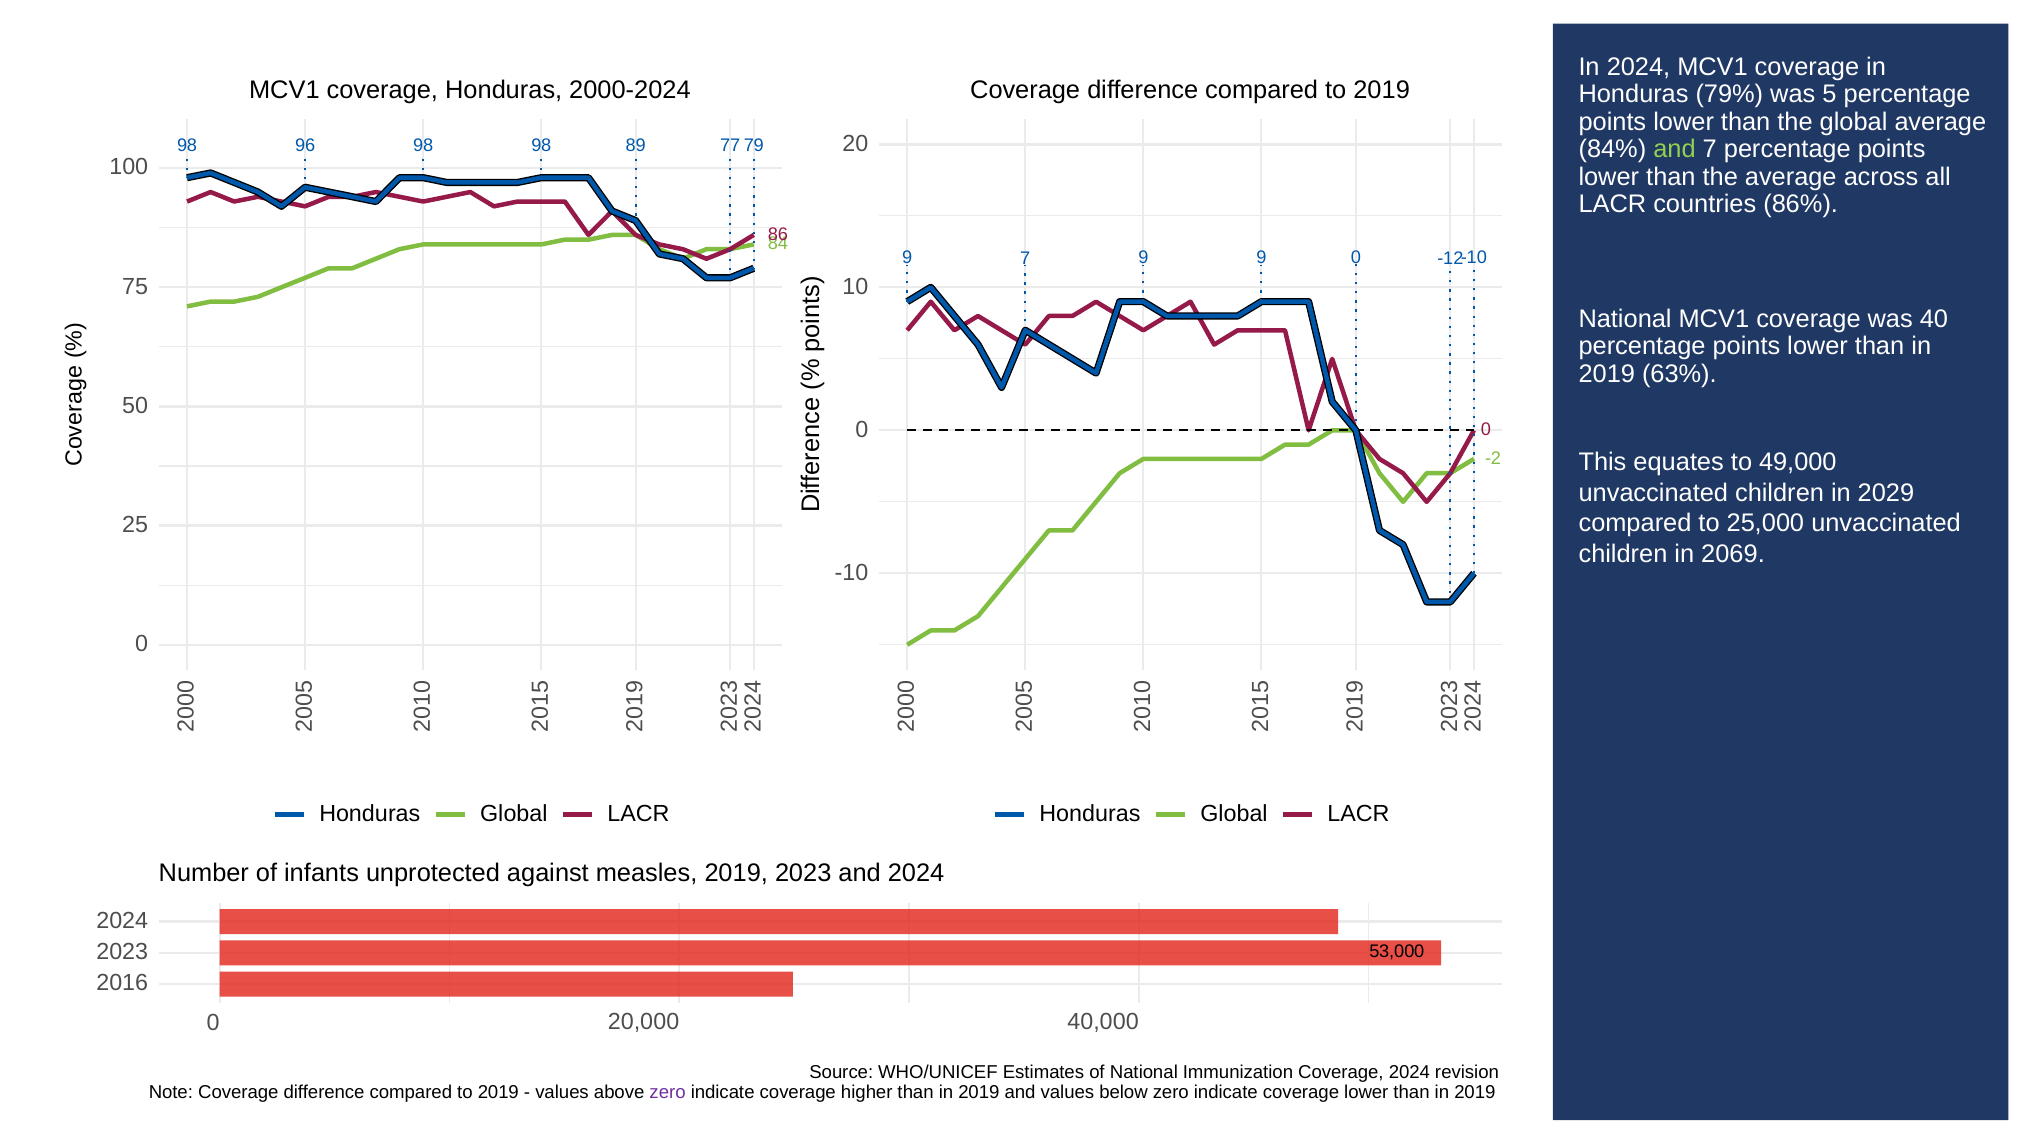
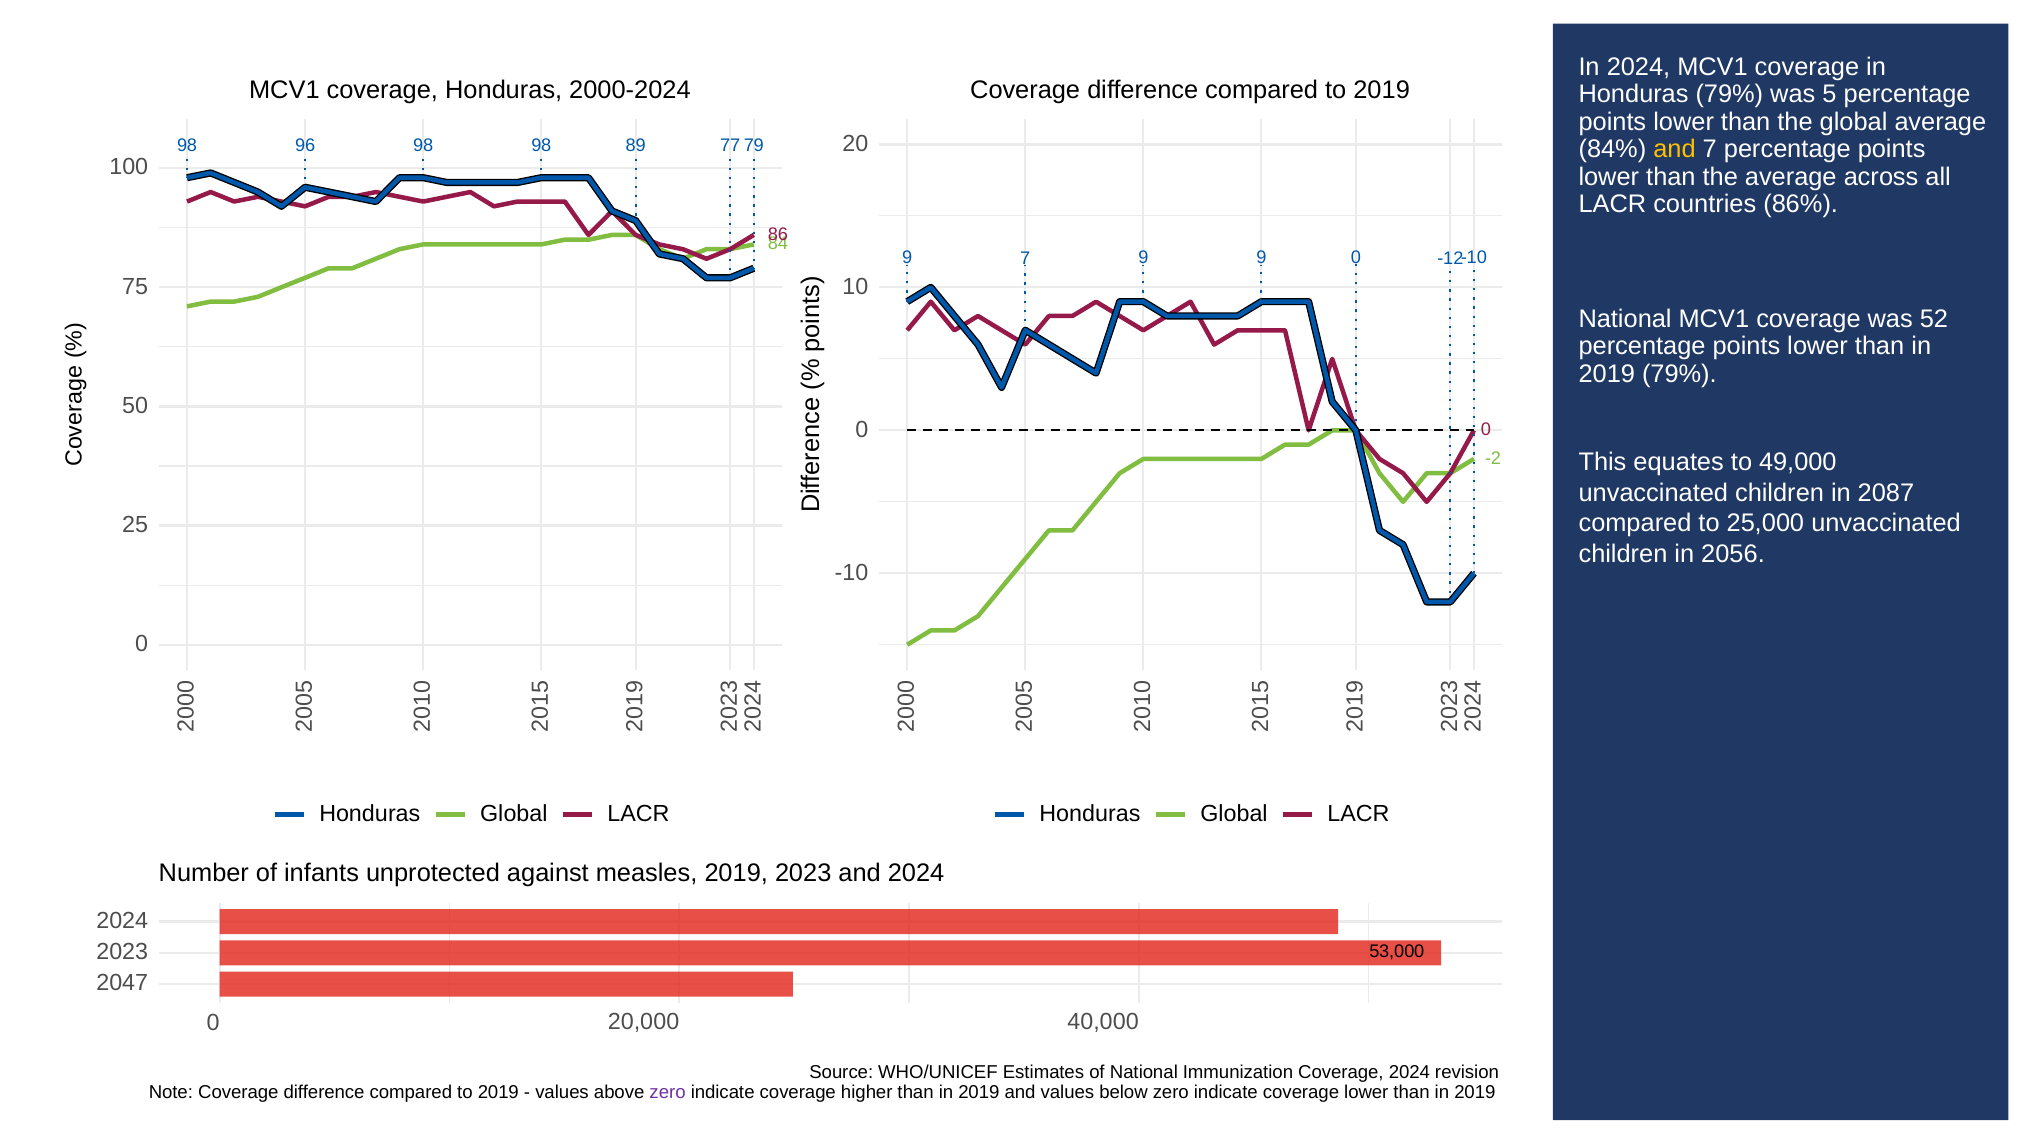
and colour: light green -> yellow (1674, 149)
40: 40 -> 52 (1934, 319)
2019 63%: 63% -> 79% (1679, 374)
2029: 2029 -> 2087 (1886, 493)
2069: 2069 -> 2056 (1733, 554)
2016: 2016 -> 2047 (122, 983)
